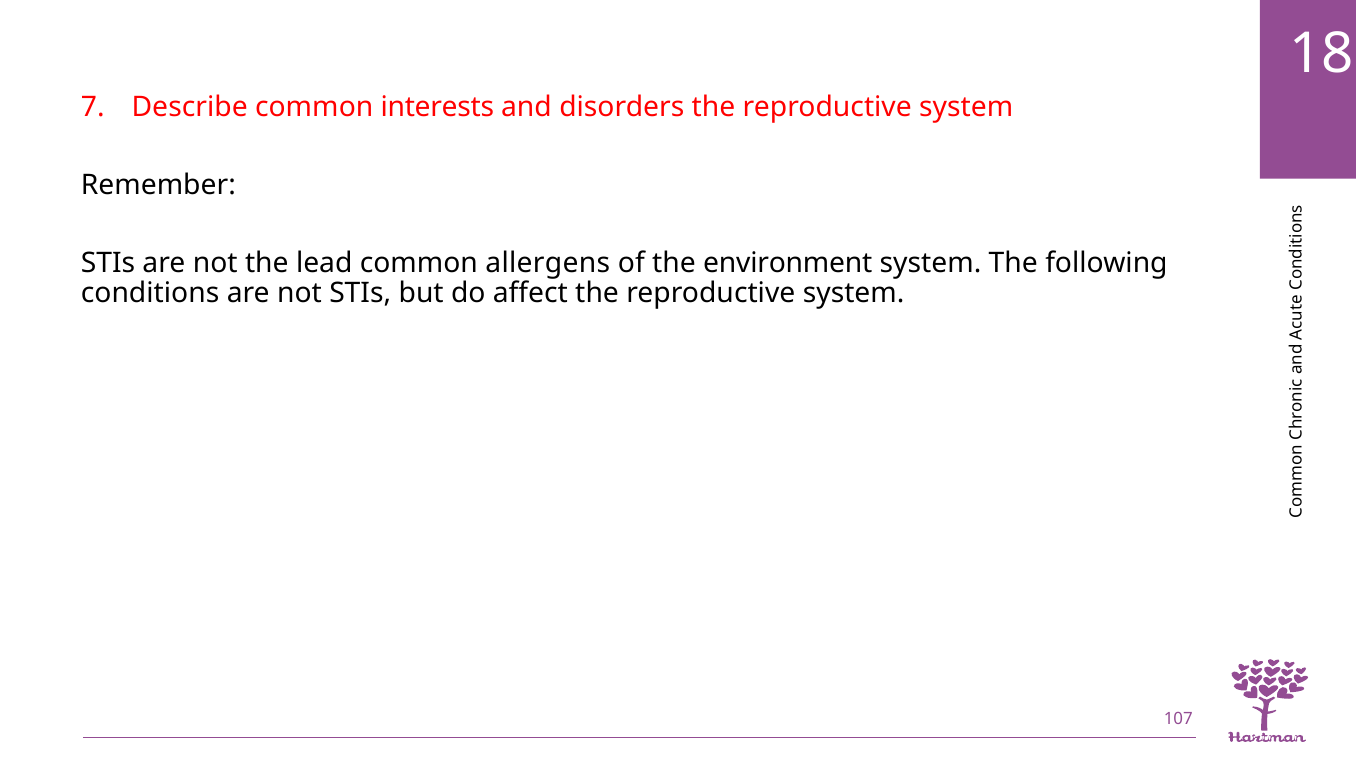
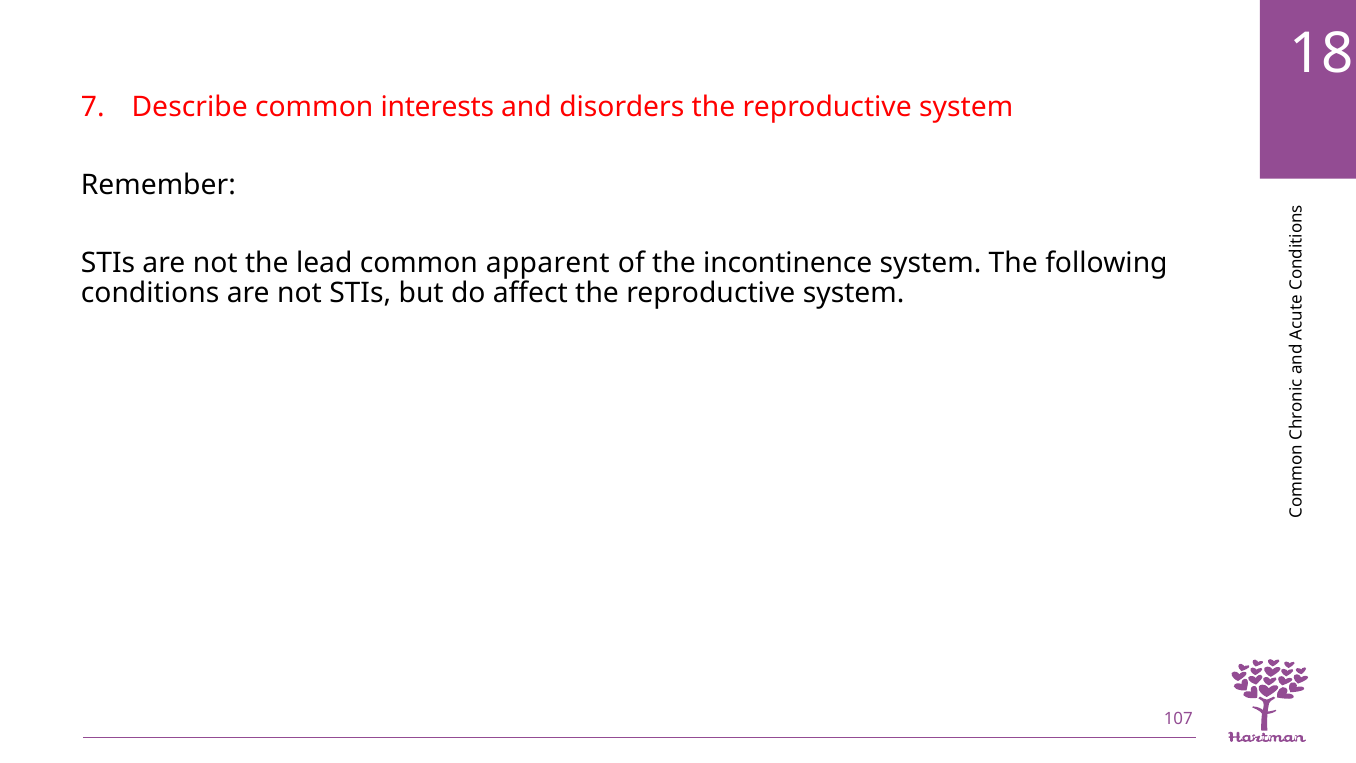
allergens: allergens -> apparent (548, 263)
environment: environment -> incontinence (788, 263)
